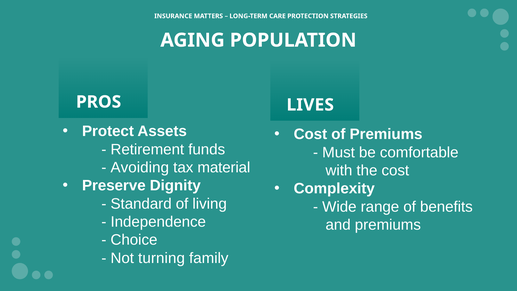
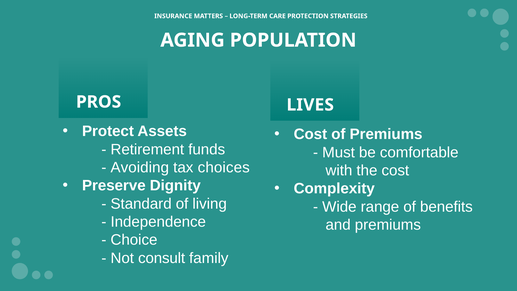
material: material -> choices (224, 167)
turning: turning -> consult (162, 258)
